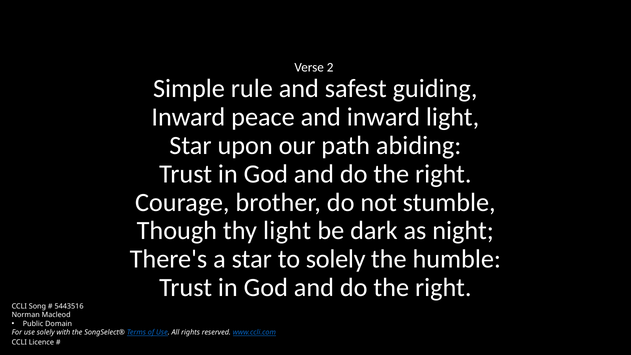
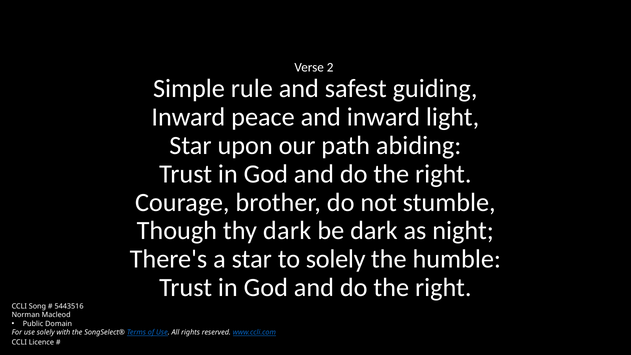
thy light: light -> dark (287, 231)
